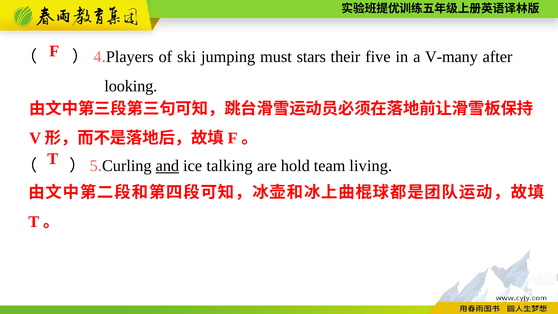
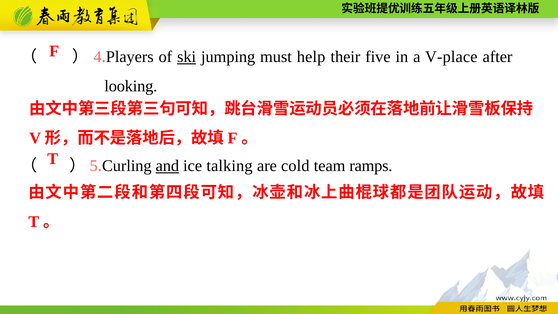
ski underline: none -> present (187, 57)
stars: stars -> help (311, 57)
V-many: V-many -> V-place (451, 57)
hold: hold -> cold (295, 166)
living: living -> ramps (371, 166)
